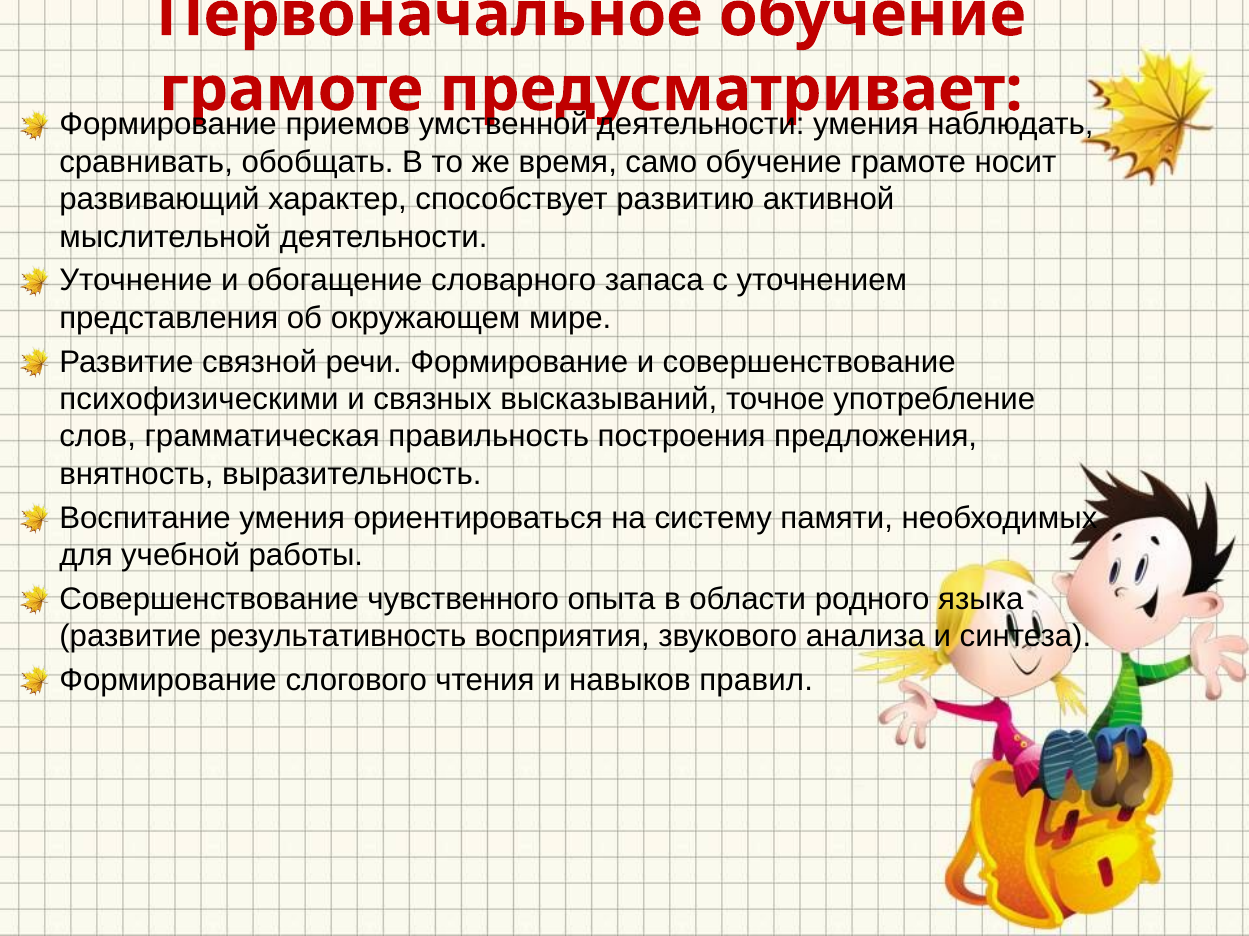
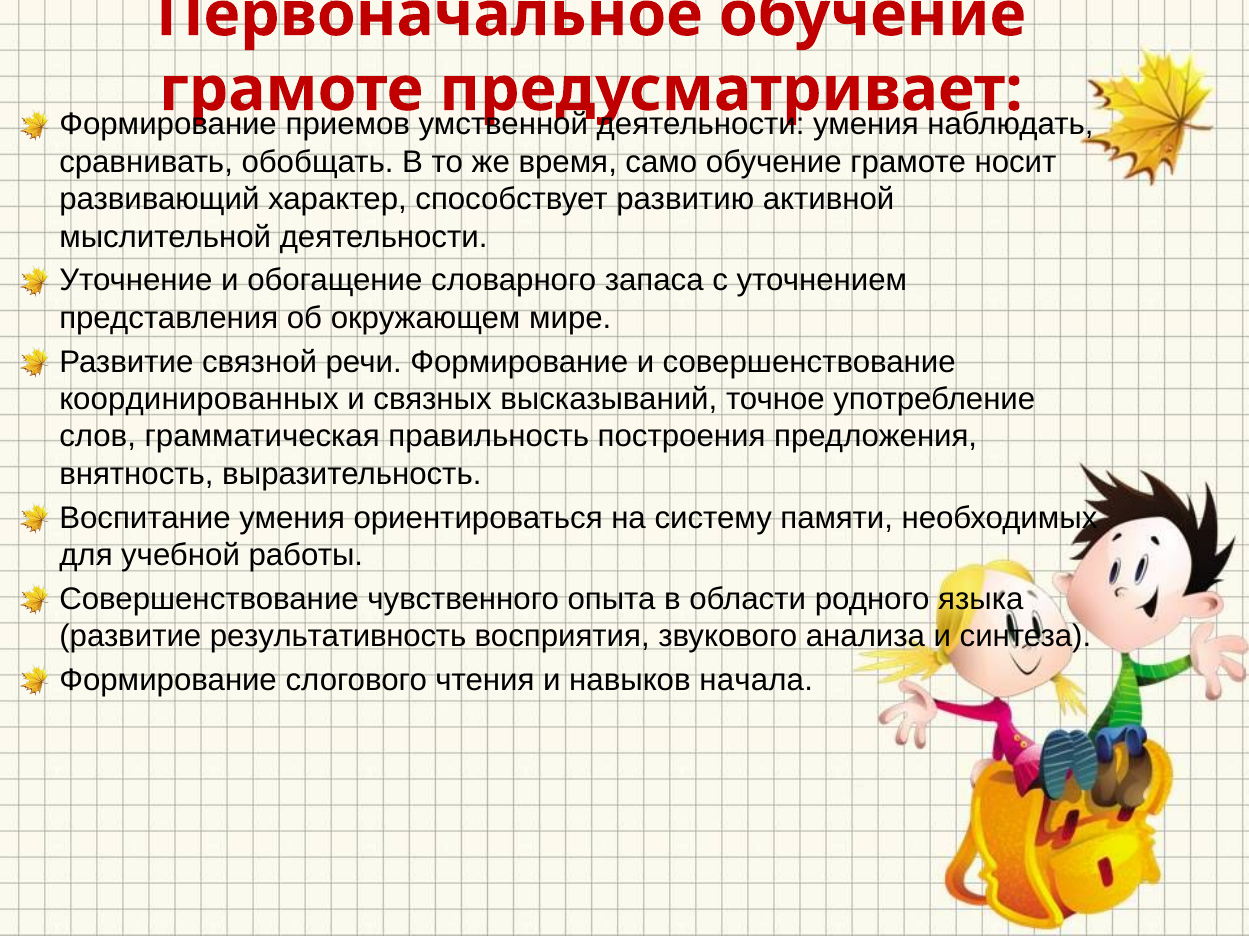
психофизическими: психофизическими -> координированных (199, 400)
правил: правил -> начала (756, 681)
